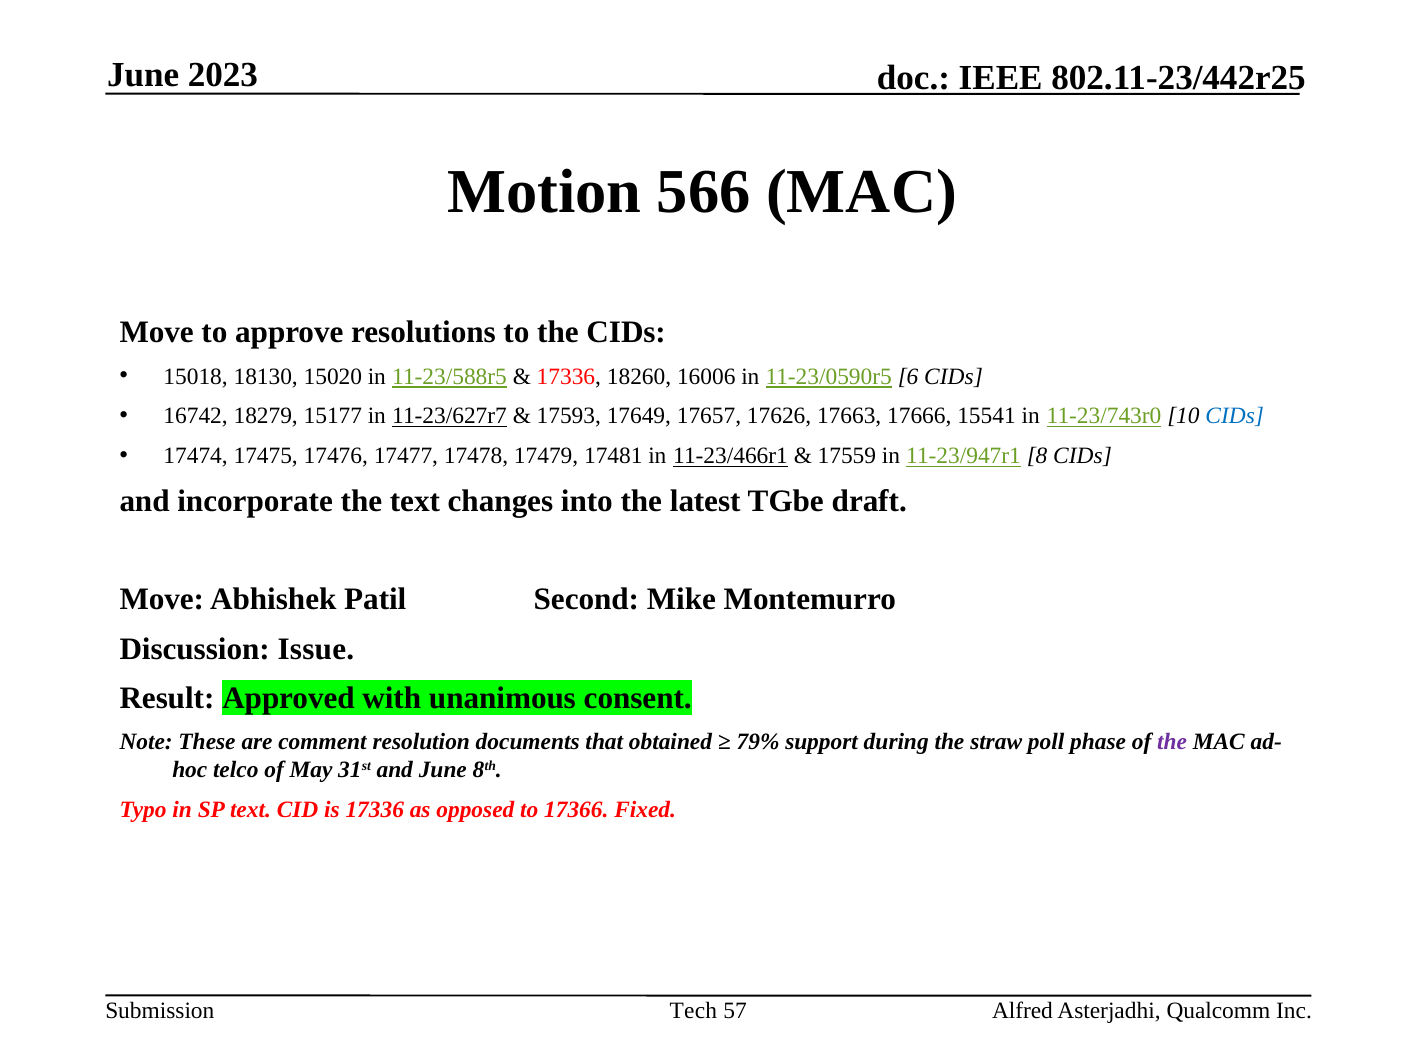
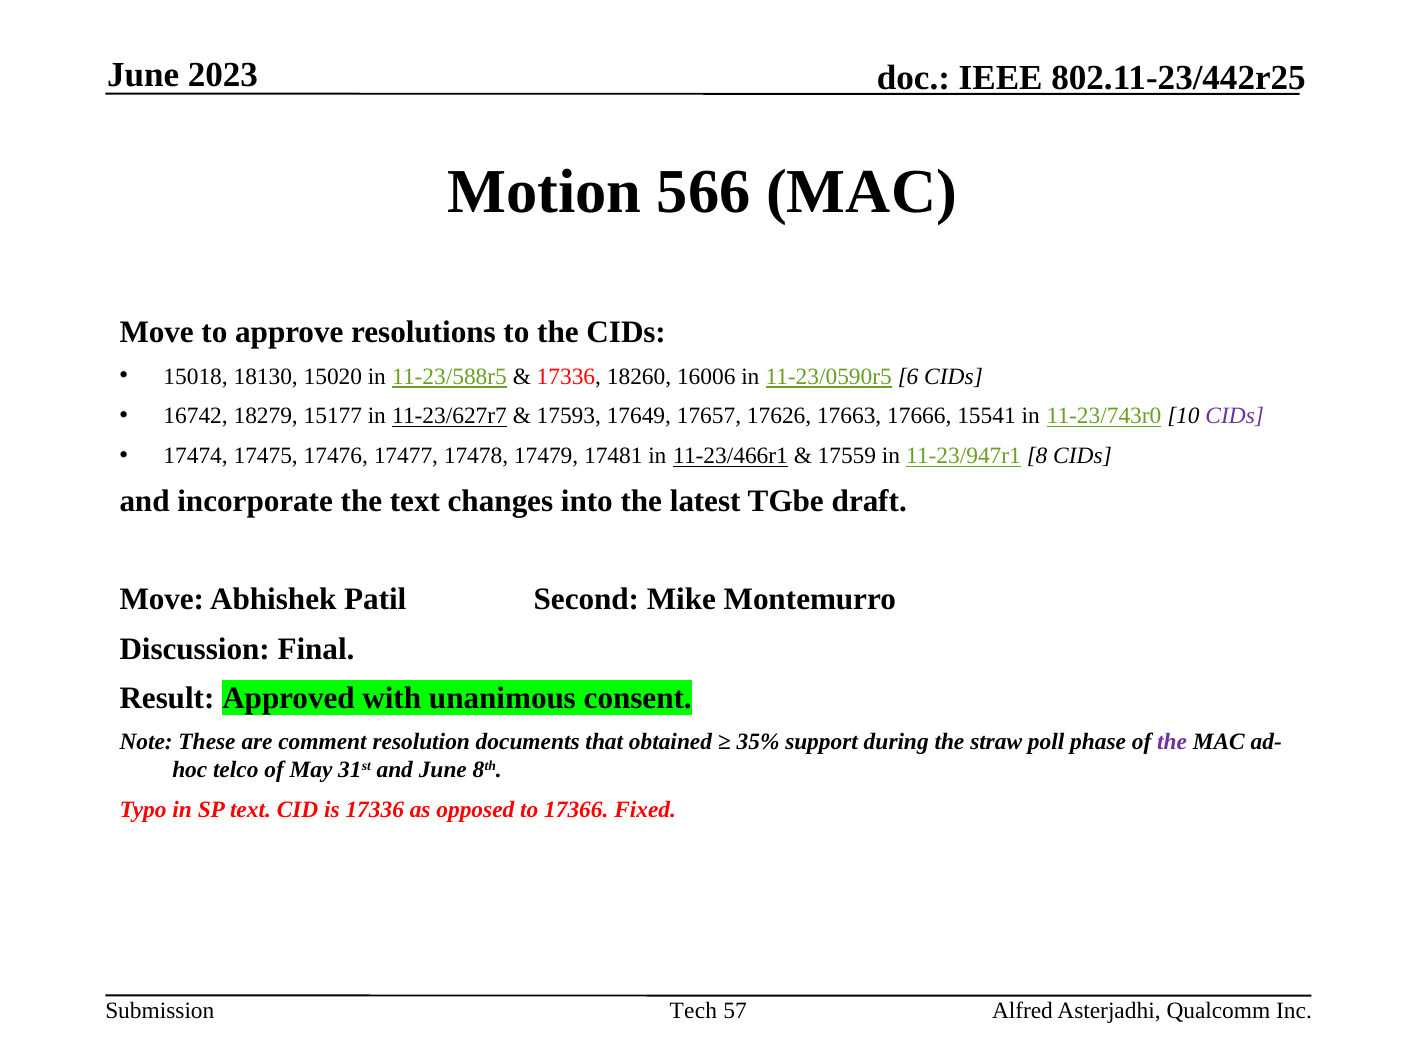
CIDs colour: blue -> purple (1235, 416)
Issue: Issue -> Final (316, 649)
79%: 79% -> 35% (758, 742)
